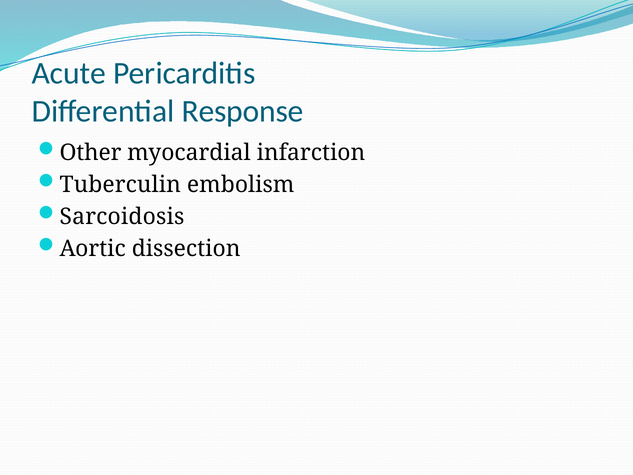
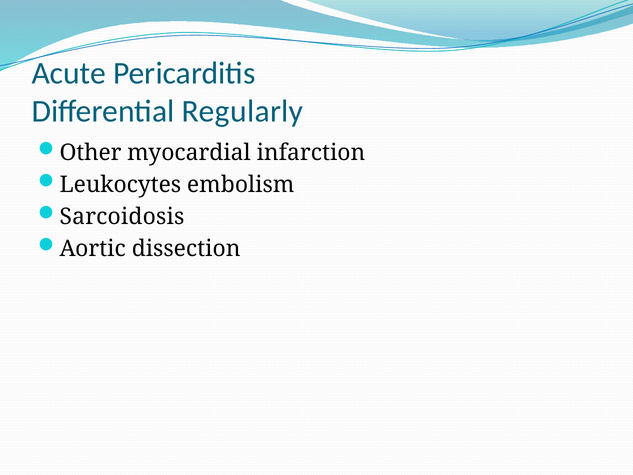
Response: Response -> Regularly (242, 111)
Tuberculin: Tuberculin -> Leukocytes (120, 184)
